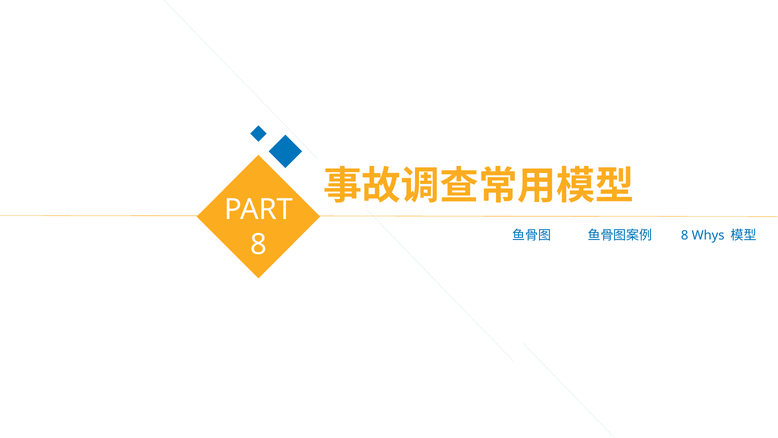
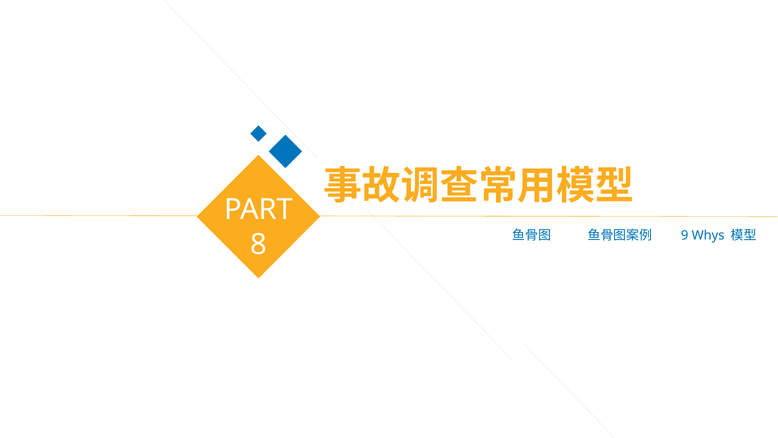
8: 8 -> 9 (685, 235)
